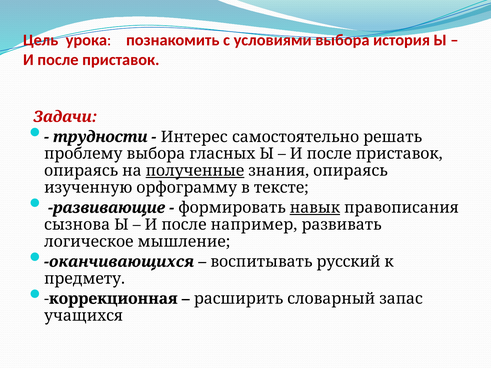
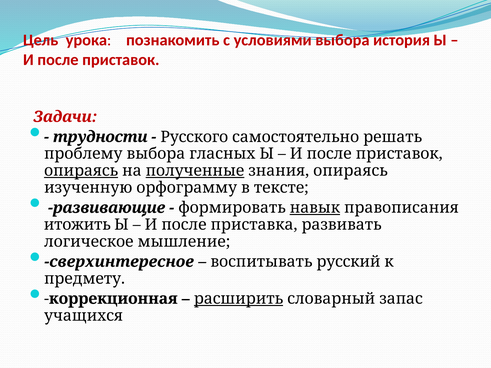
Интерес: Интерес -> Русского (194, 137)
опираясь underline: none -> present (81, 171)
сызнова: сызнова -> итожить (77, 225)
например: например -> приставка (254, 225)
оканчивающихся: оканчивающихся -> сверхинтересное (119, 262)
расширить underline: none -> present (238, 299)
